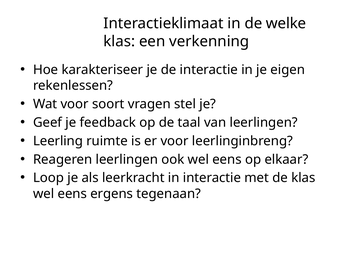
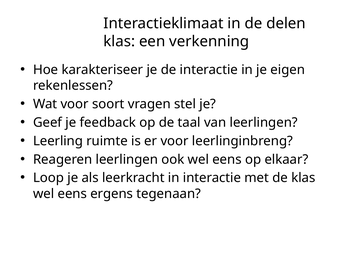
welke: welke -> delen (286, 23)
